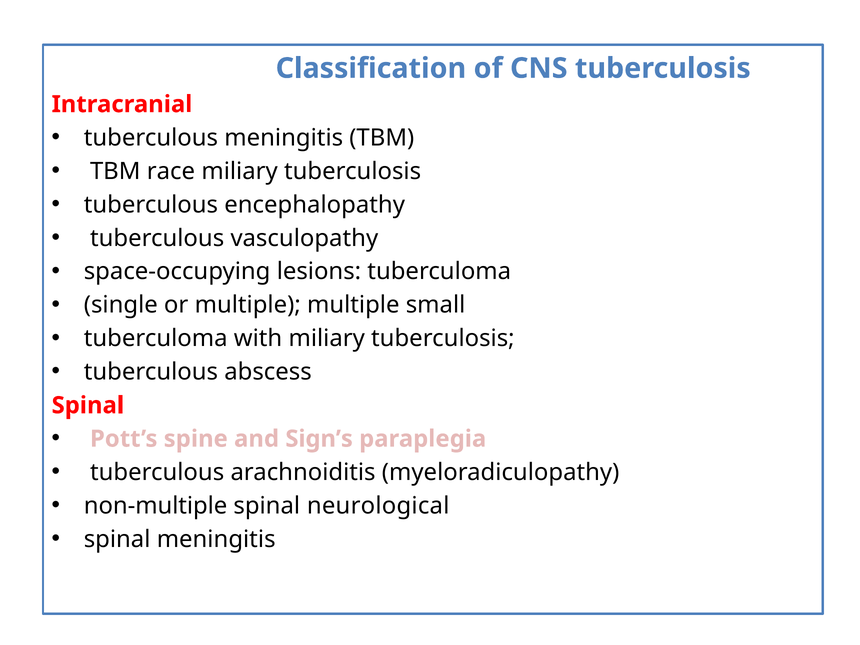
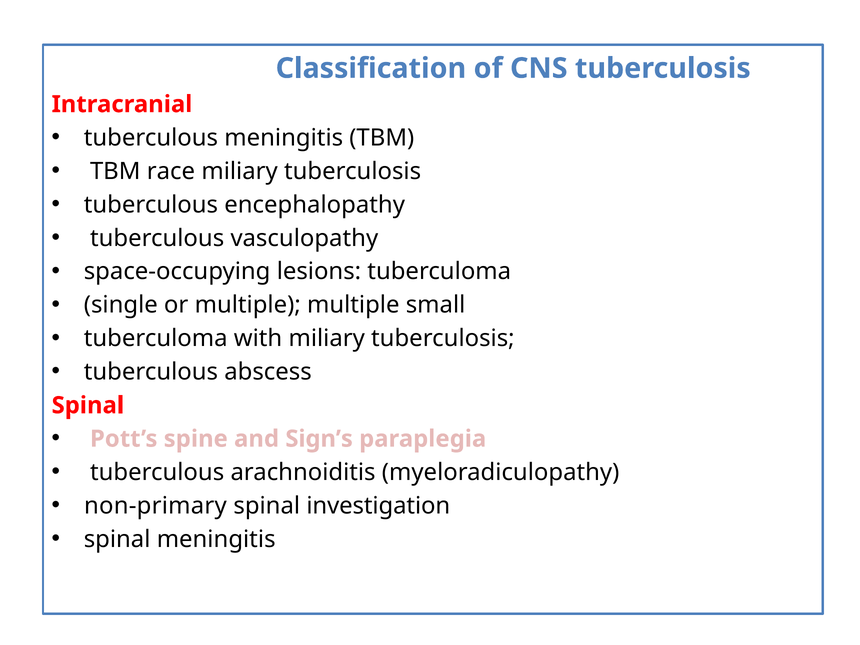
non-multiple: non-multiple -> non-primary (155, 506)
neurological: neurological -> investigation (378, 506)
